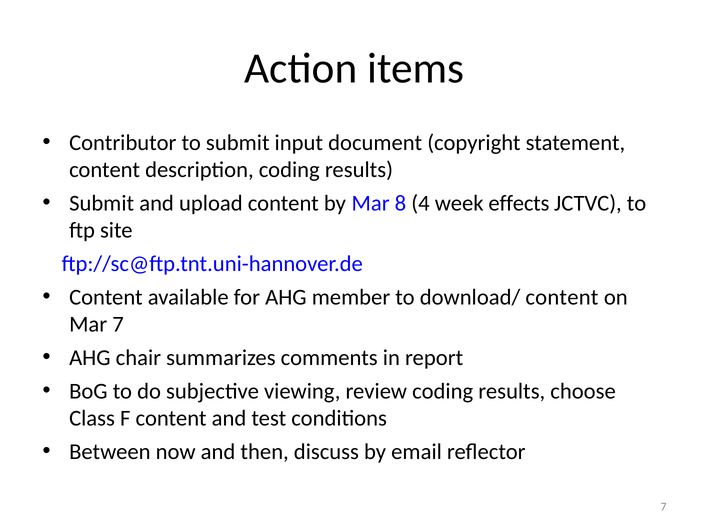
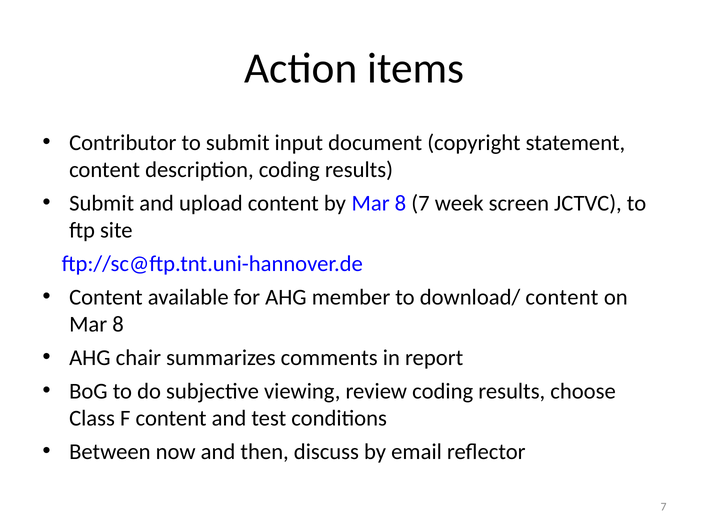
8 4: 4 -> 7 (421, 203)
effects: effects -> screen (519, 203)
7: 7 -> 8 (118, 325)
